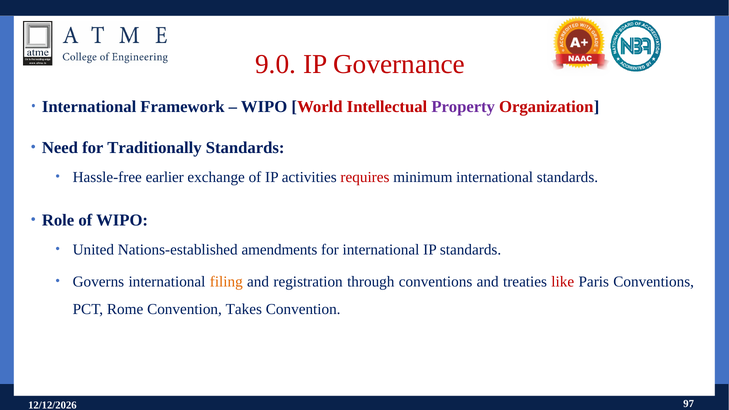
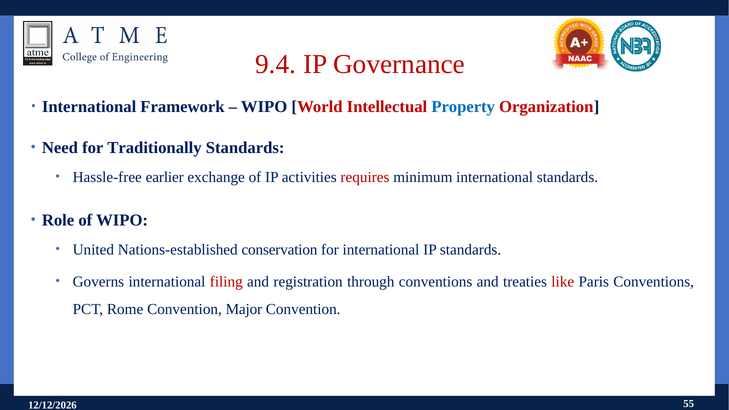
9.0: 9.0 -> 9.4 (276, 64)
Property colour: purple -> blue (463, 107)
amendments: amendments -> conservation (279, 250)
filing colour: orange -> red (226, 282)
Takes: Takes -> Major (244, 309)
97: 97 -> 55 (689, 404)
